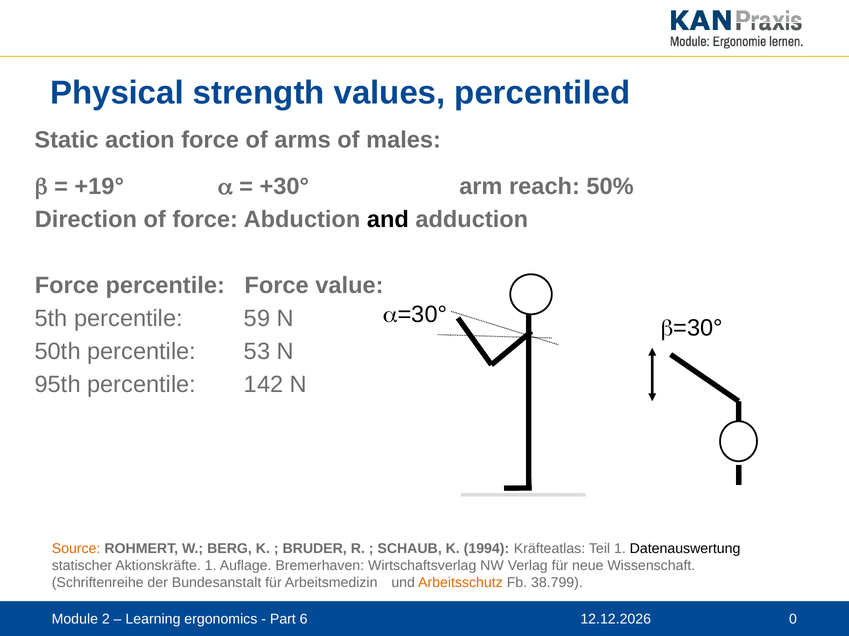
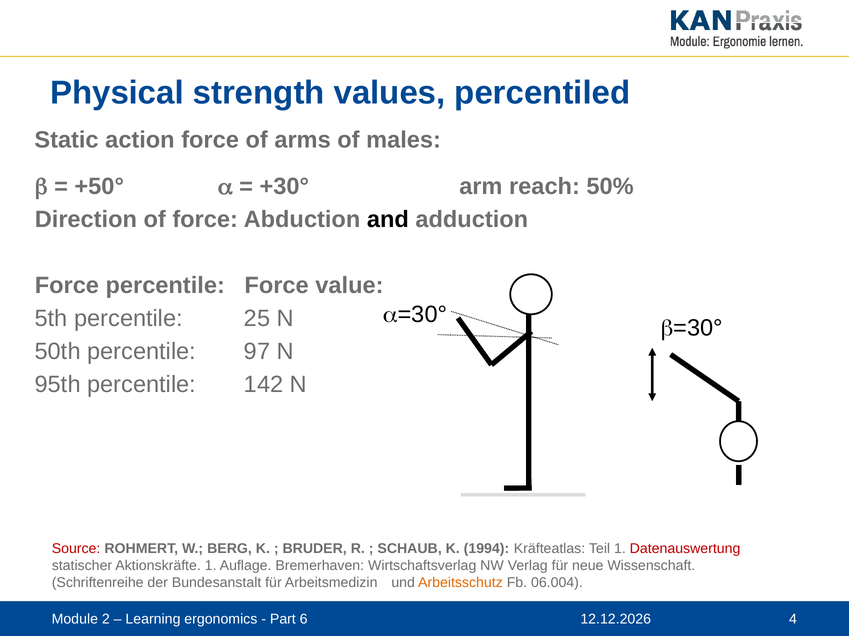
+19°: +19° -> +50° (99, 187)
59: 59 -> 25 (257, 319)
53: 53 -> 97 (257, 352)
Source colour: orange -> red (76, 549)
Datenauswertung colour: black -> red (685, 549)
38.799: 38.799 -> 06.004 (557, 583)
0: 0 -> 4 (793, 620)
